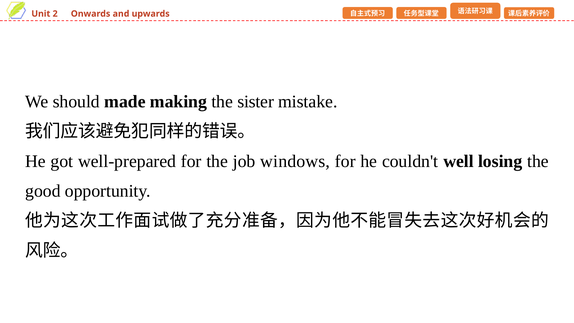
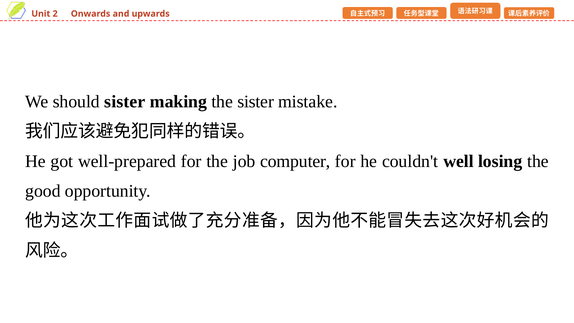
should made: made -> sister (125, 102)
windows: windows -> computer (295, 161)
